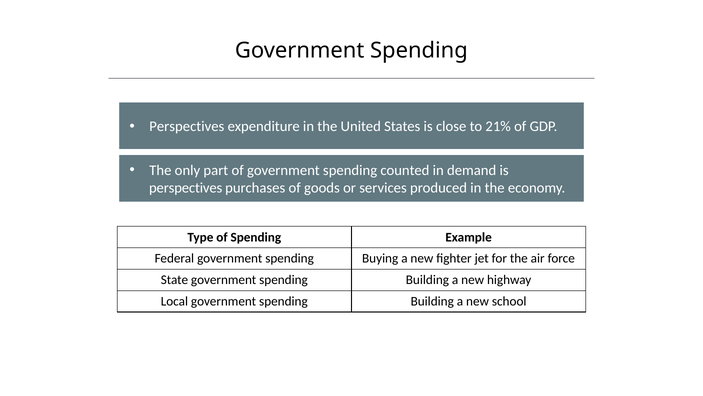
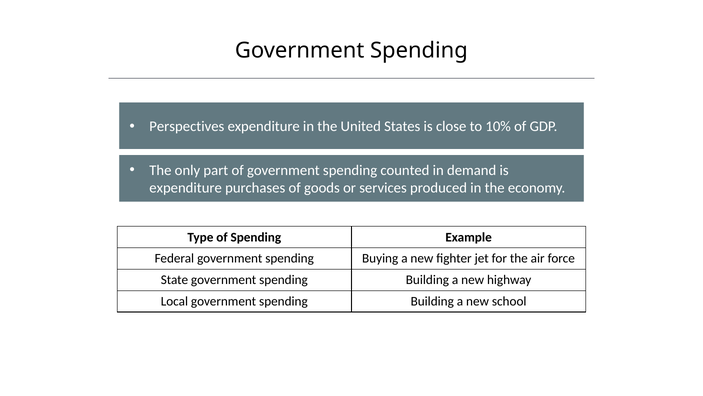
21%: 21% -> 10% (498, 126)
perspectives: perspectives -> expenditure (186, 188)
